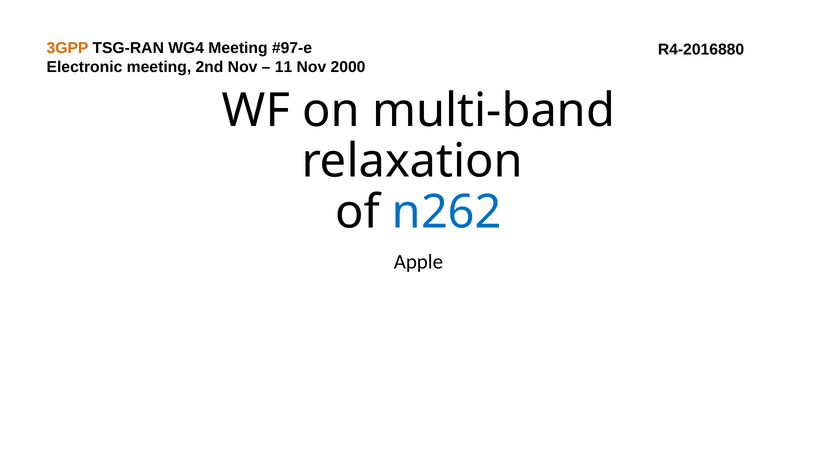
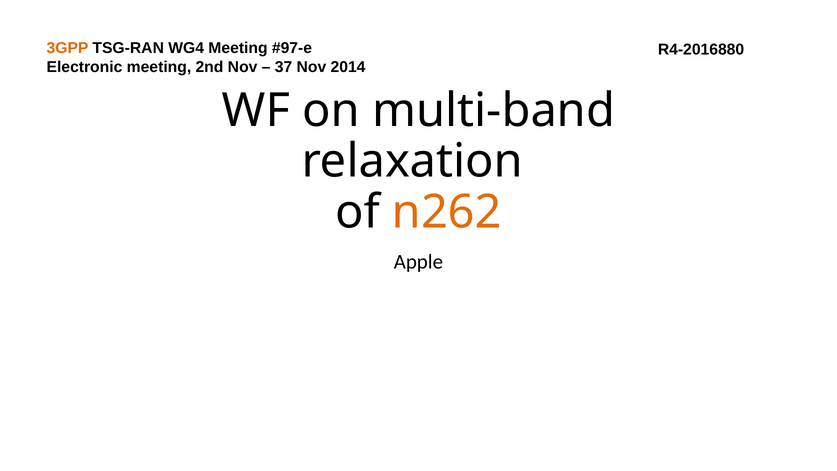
11: 11 -> 37 (284, 67)
2000: 2000 -> 2014 (348, 67)
n262 colour: blue -> orange (447, 212)
